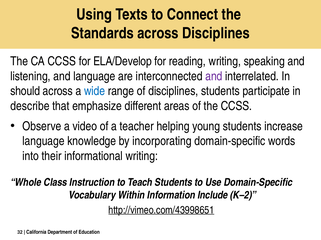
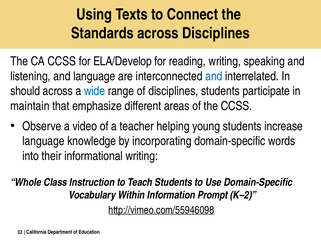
and colour: purple -> blue (214, 76)
describe: describe -> maintain (30, 106)
Include: Include -> Prompt (213, 196)
http://vimeo.com/43998651: http://vimeo.com/43998651 -> http://vimeo.com/55946098 (161, 211)
